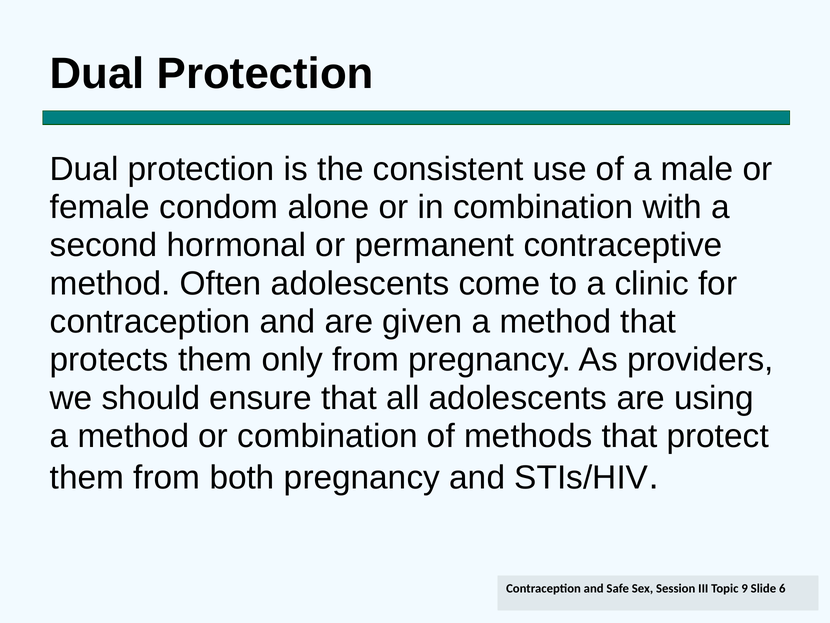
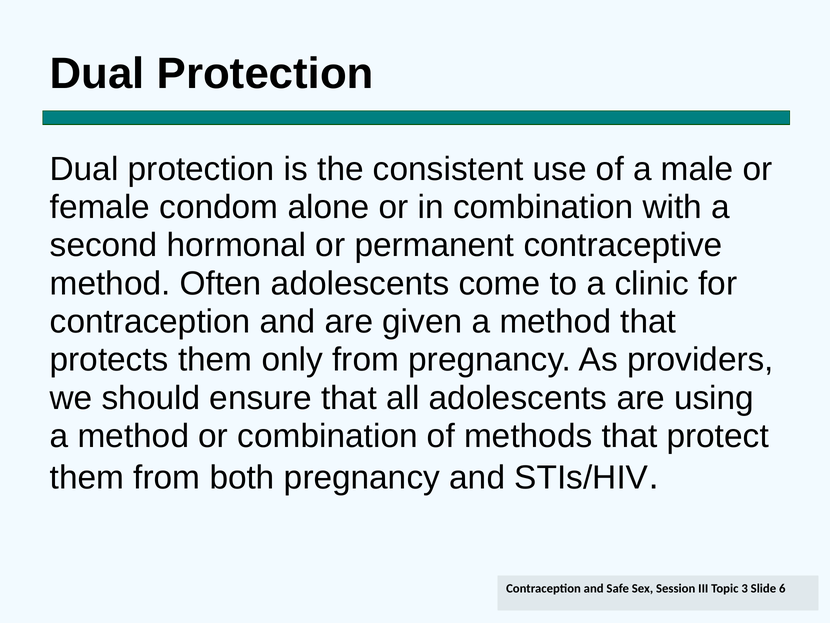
9: 9 -> 3 (745, 588)
